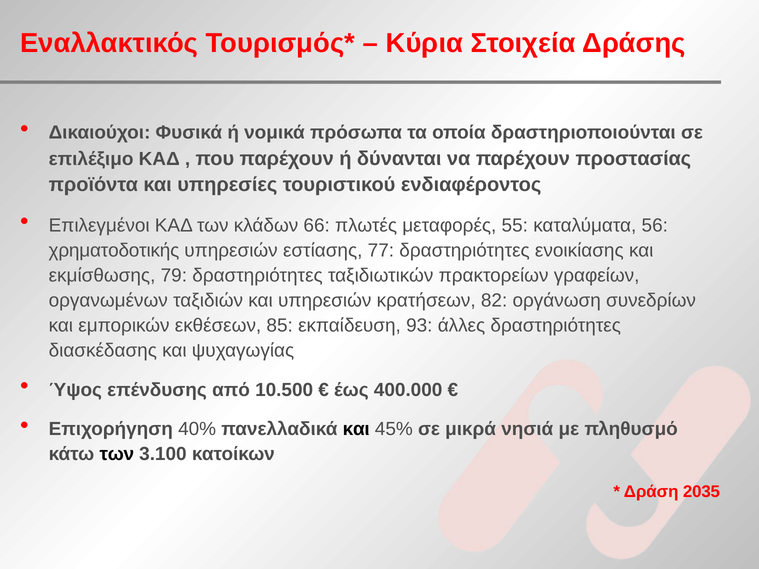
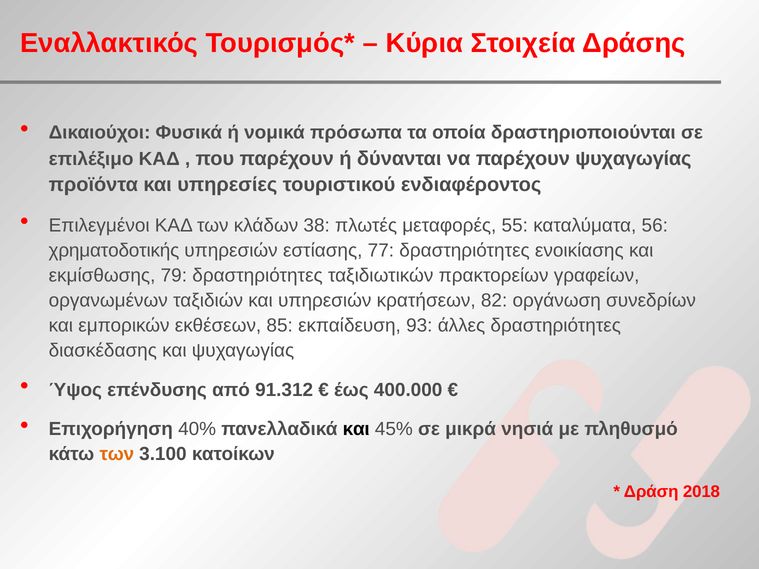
παρέχουν προστασίας: προστασίας -> ψυχαγωγίας (633, 158)
66: 66 -> 38 (317, 226)
10.500: 10.500 -> 91.312 (284, 390)
των colour: black -> orange (117, 454)
2035: 2035 -> 2018 (701, 492)
